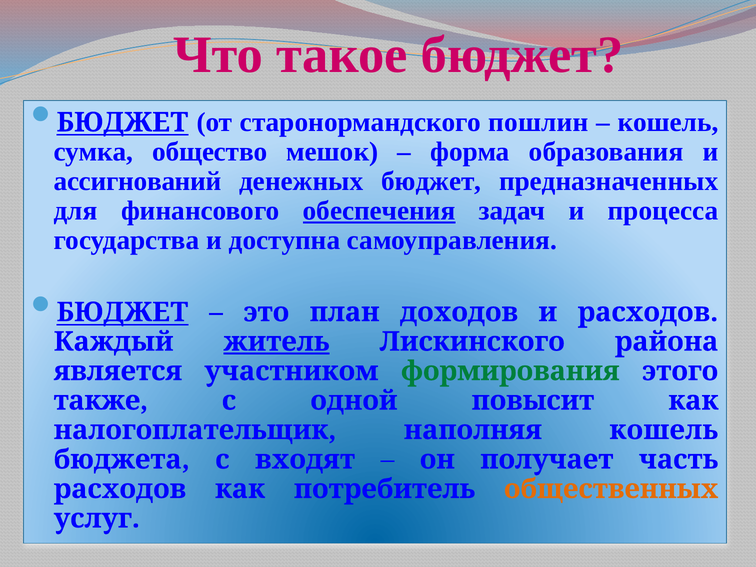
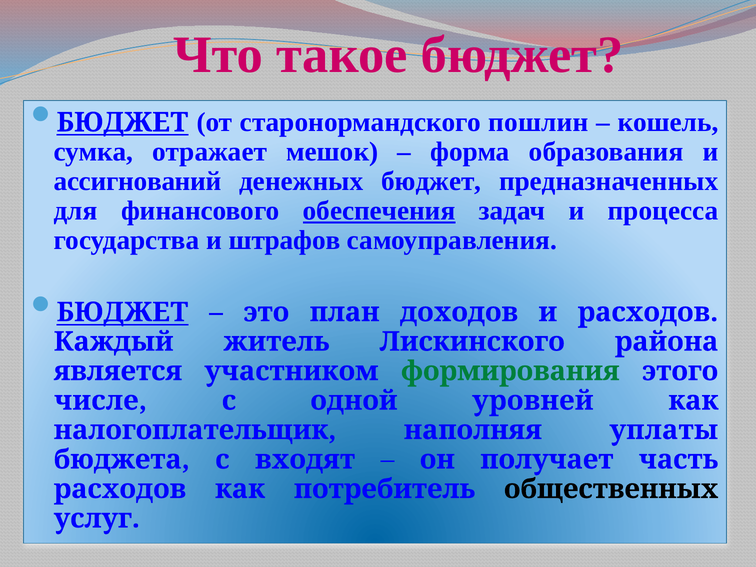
общество: общество -> отражает (210, 152)
доступна: доступна -> штрафов (285, 240)
житель underline: present -> none (277, 342)
также: также -> числе (101, 401)
повысит: повысит -> уровней (533, 401)
наполняя кошель: кошель -> уплаты (664, 430)
общественных colour: orange -> black (611, 489)
